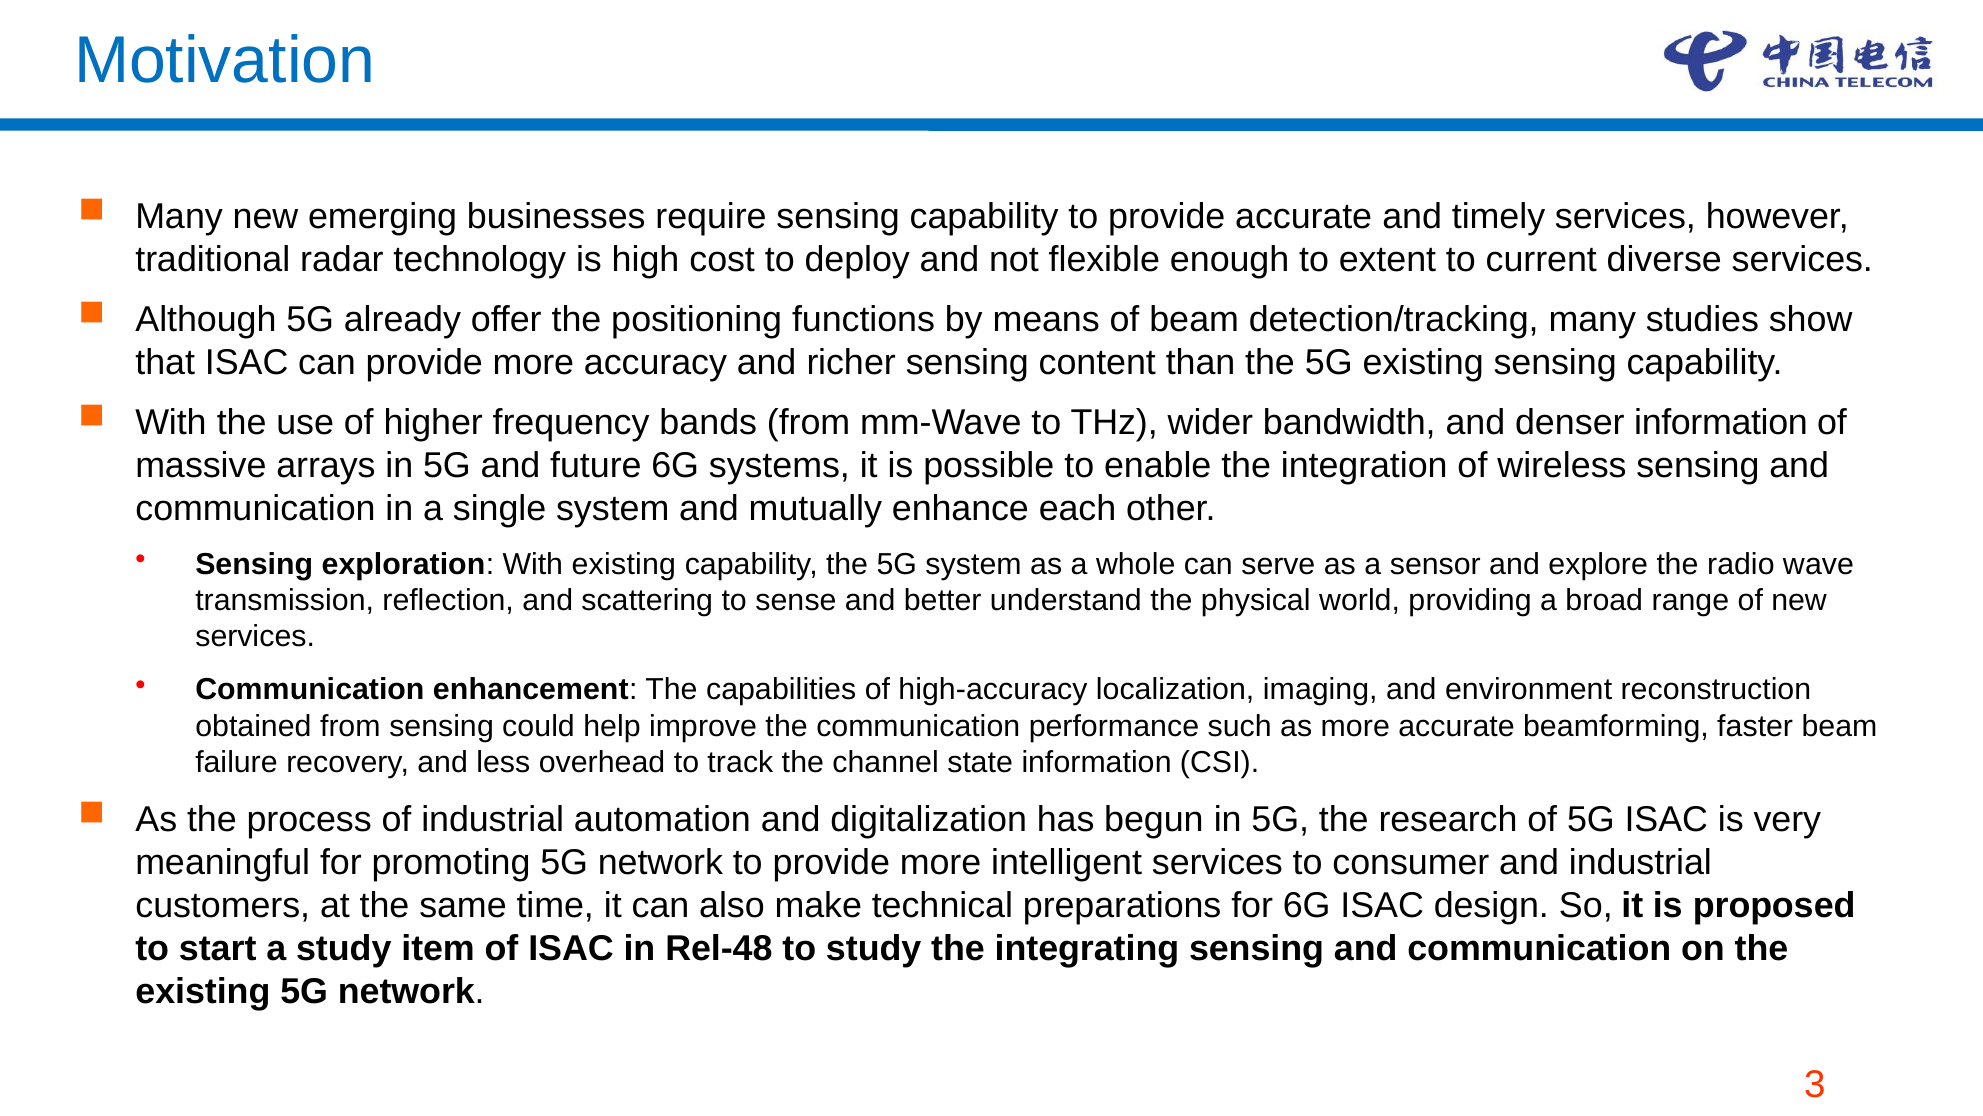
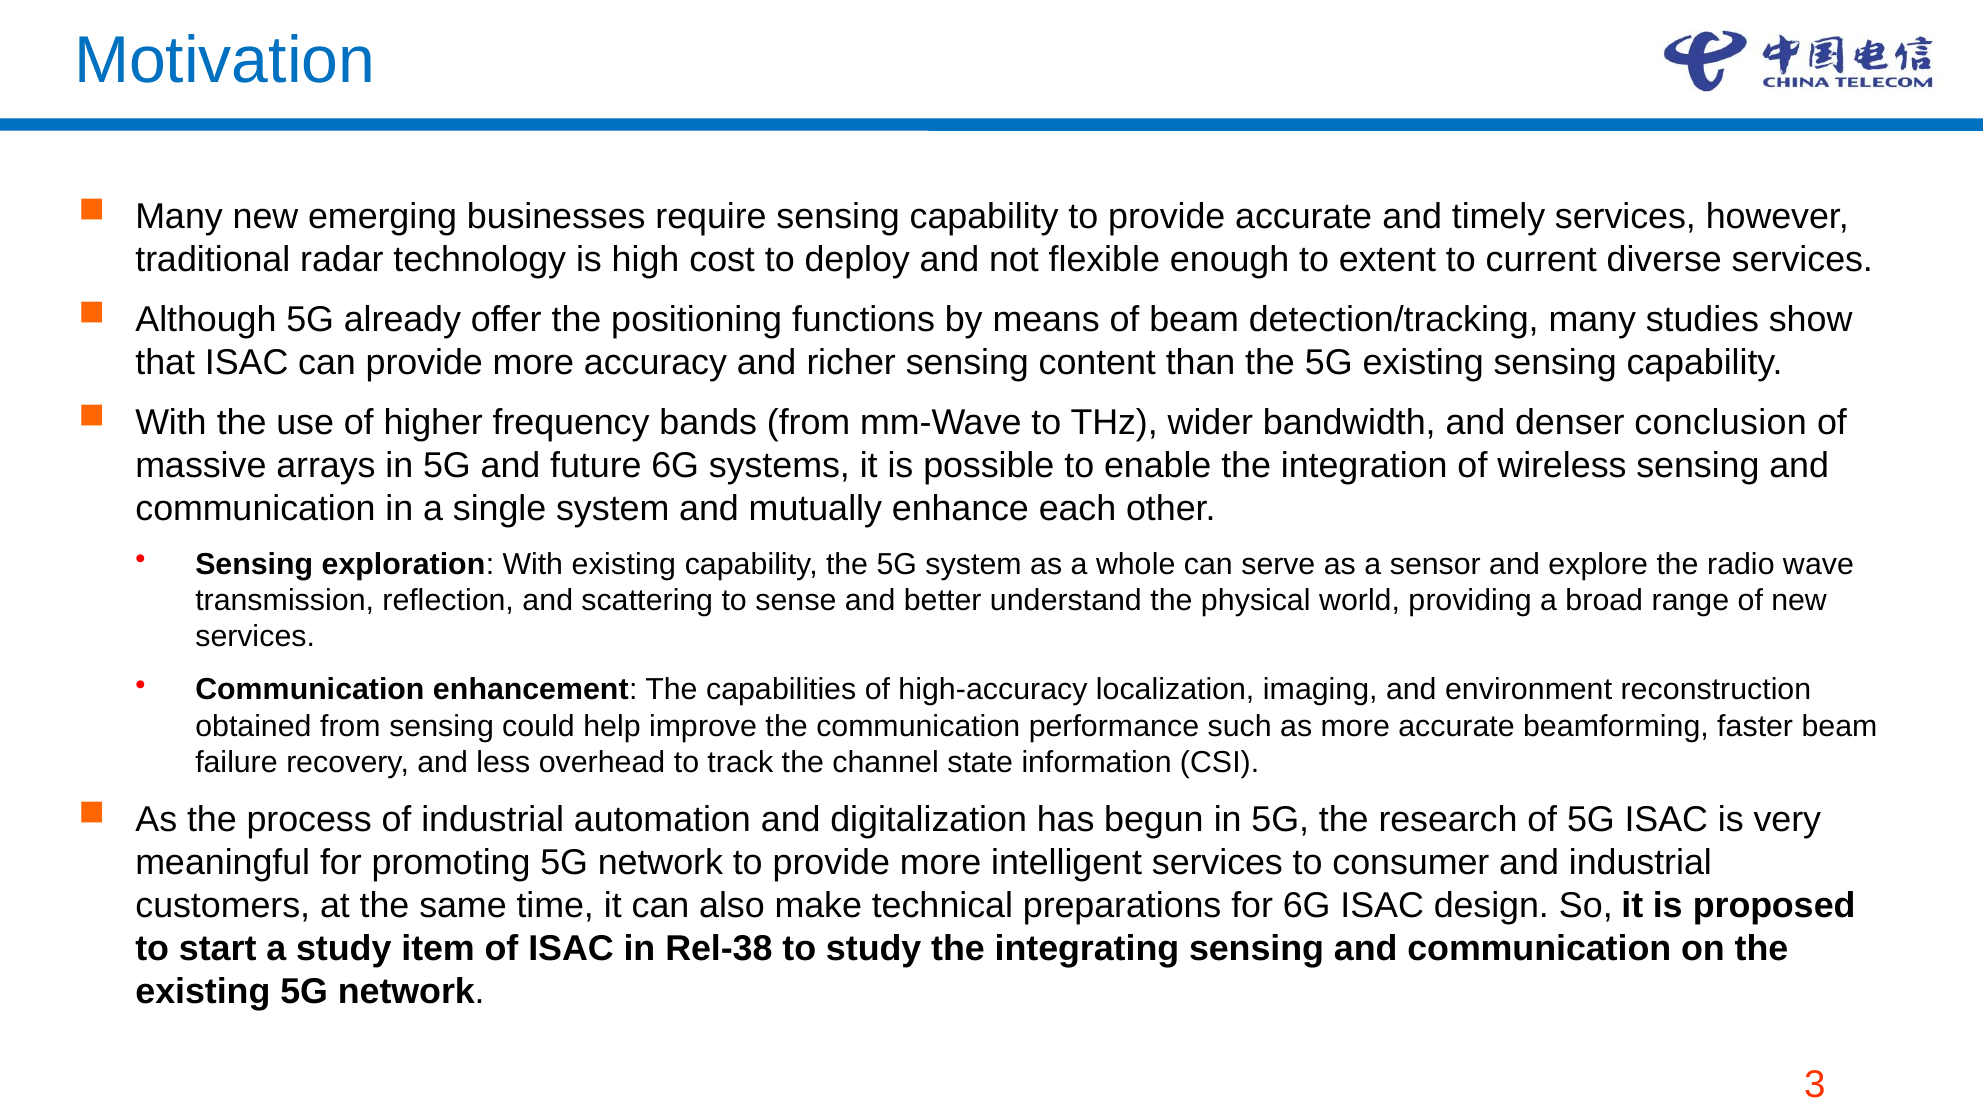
denser information: information -> conclusion (1721, 422)
Rel-48: Rel-48 -> Rel-38 (719, 948)
